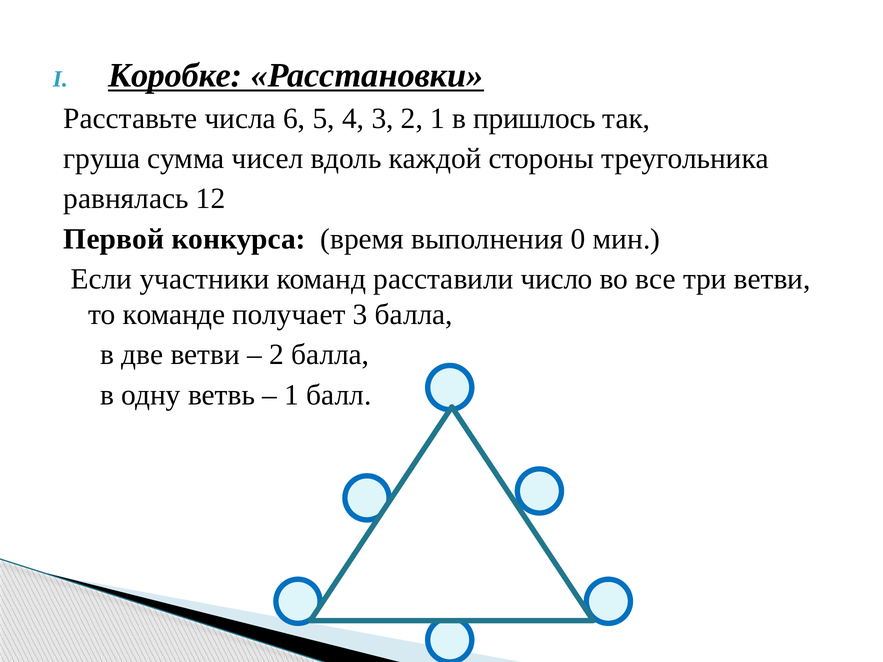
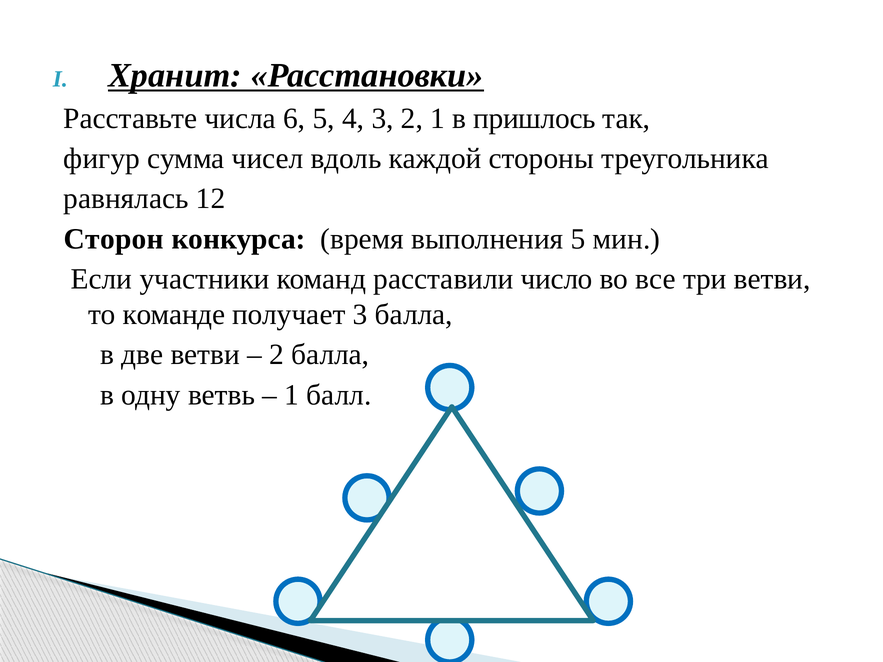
Коробке: Коробке -> Хранит (175, 76)
груша: груша -> фигур (102, 159)
Первой: Первой -> Сторон (114, 239)
выполнения 0: 0 -> 5 (578, 239)
